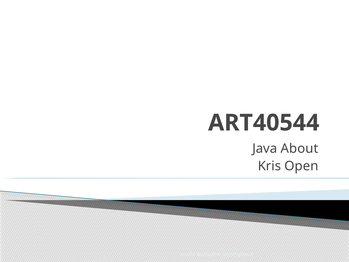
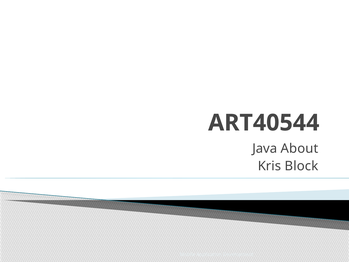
Open: Open -> Block (301, 166)
